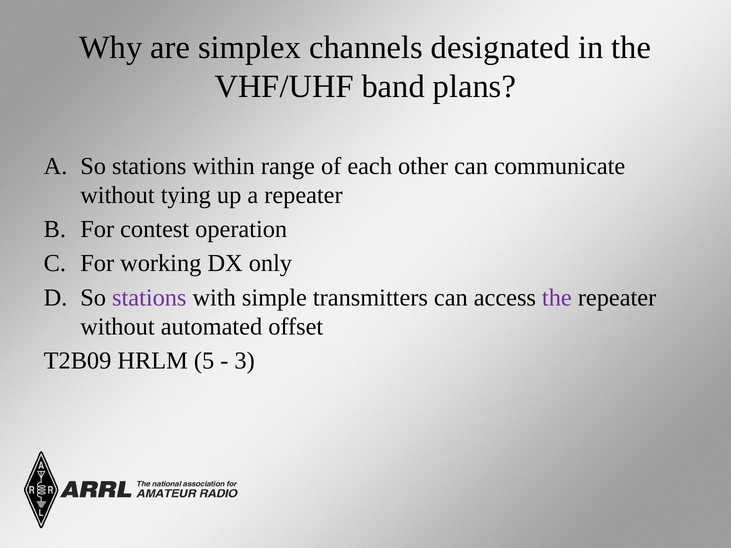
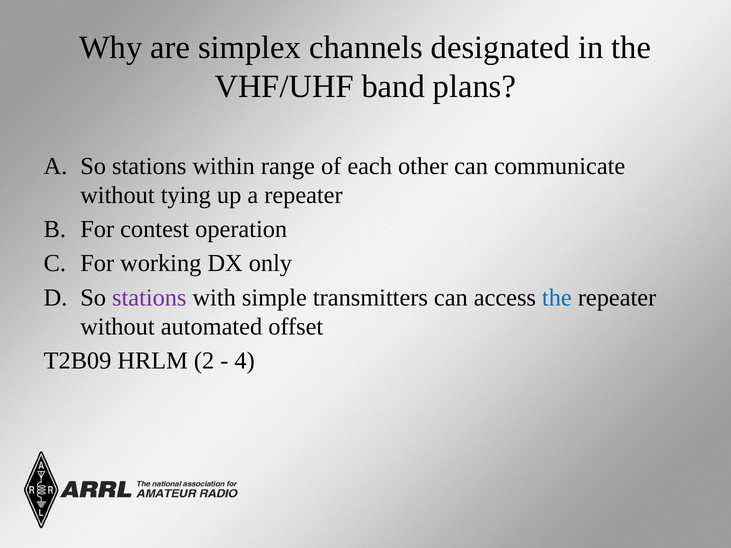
the colour: purple -> blue (557, 298)
5: 5 -> 2 (204, 361)
3: 3 -> 4 (245, 361)
